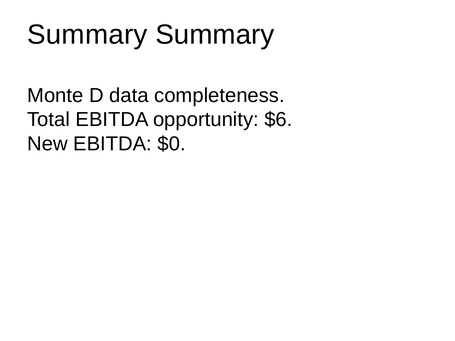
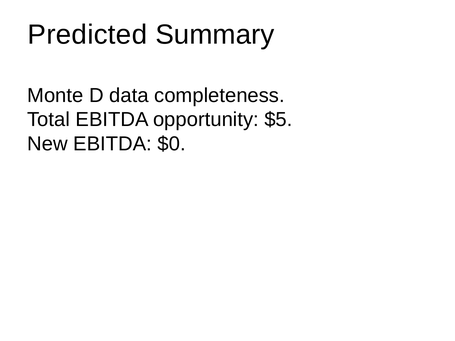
Summary: Summary -> Predicted (87, 35)
$6: $6 -> $5 (278, 120)
